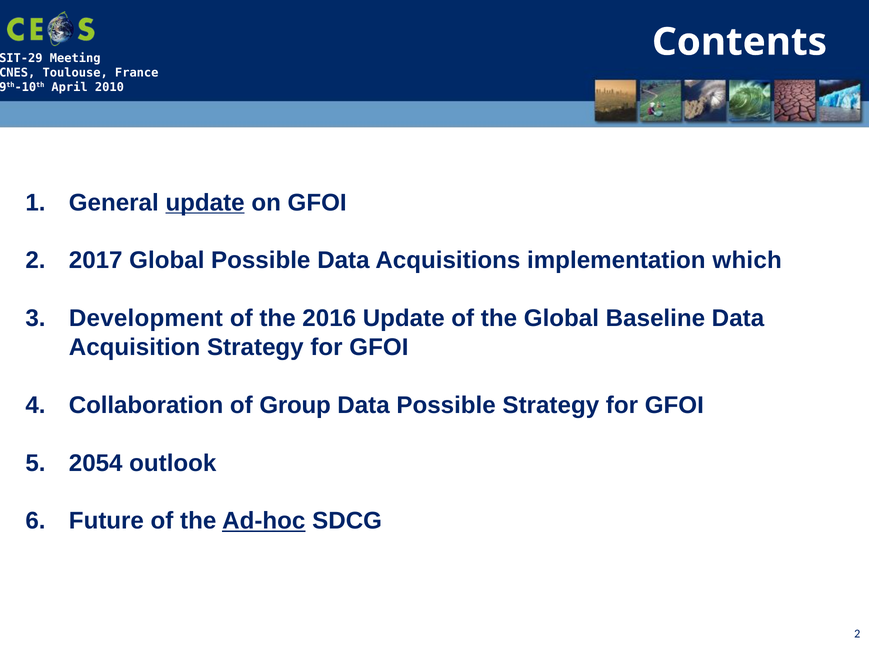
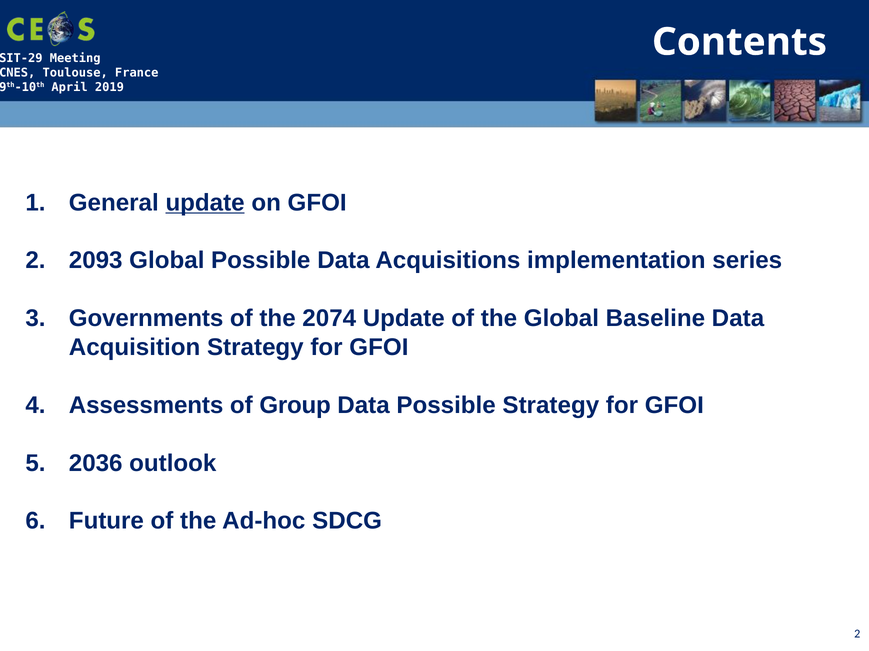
2010: 2010 -> 2019 (109, 87)
2017: 2017 -> 2093 (96, 261)
which: which -> series (747, 261)
Development: Development -> Governments (146, 319)
2016: 2016 -> 2074 (329, 319)
Collaboration: Collaboration -> Assessments (146, 406)
2054: 2054 -> 2036 (96, 464)
Ad-hoc underline: present -> none (264, 522)
